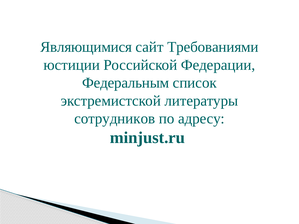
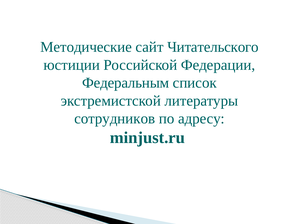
Являющимися: Являющимися -> Методические (86, 47)
Требованиями: Требованиями -> Читательского (213, 47)
